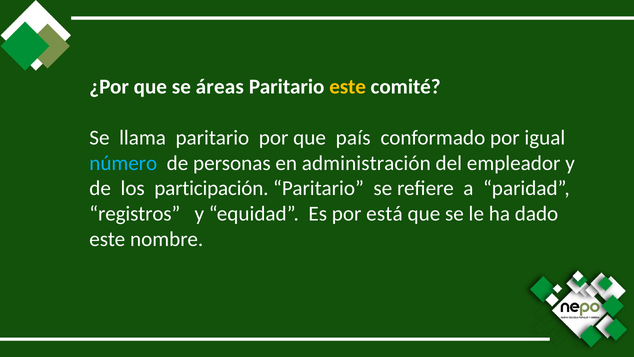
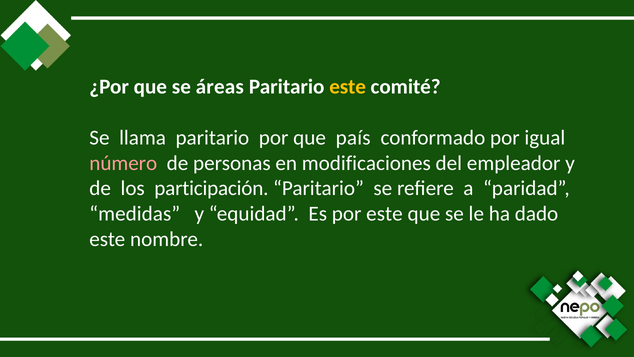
número colour: light blue -> pink (123, 163)
administración: administración -> modificaciones (366, 163)
registros: registros -> medidas (135, 214)
por está: está -> este (384, 214)
